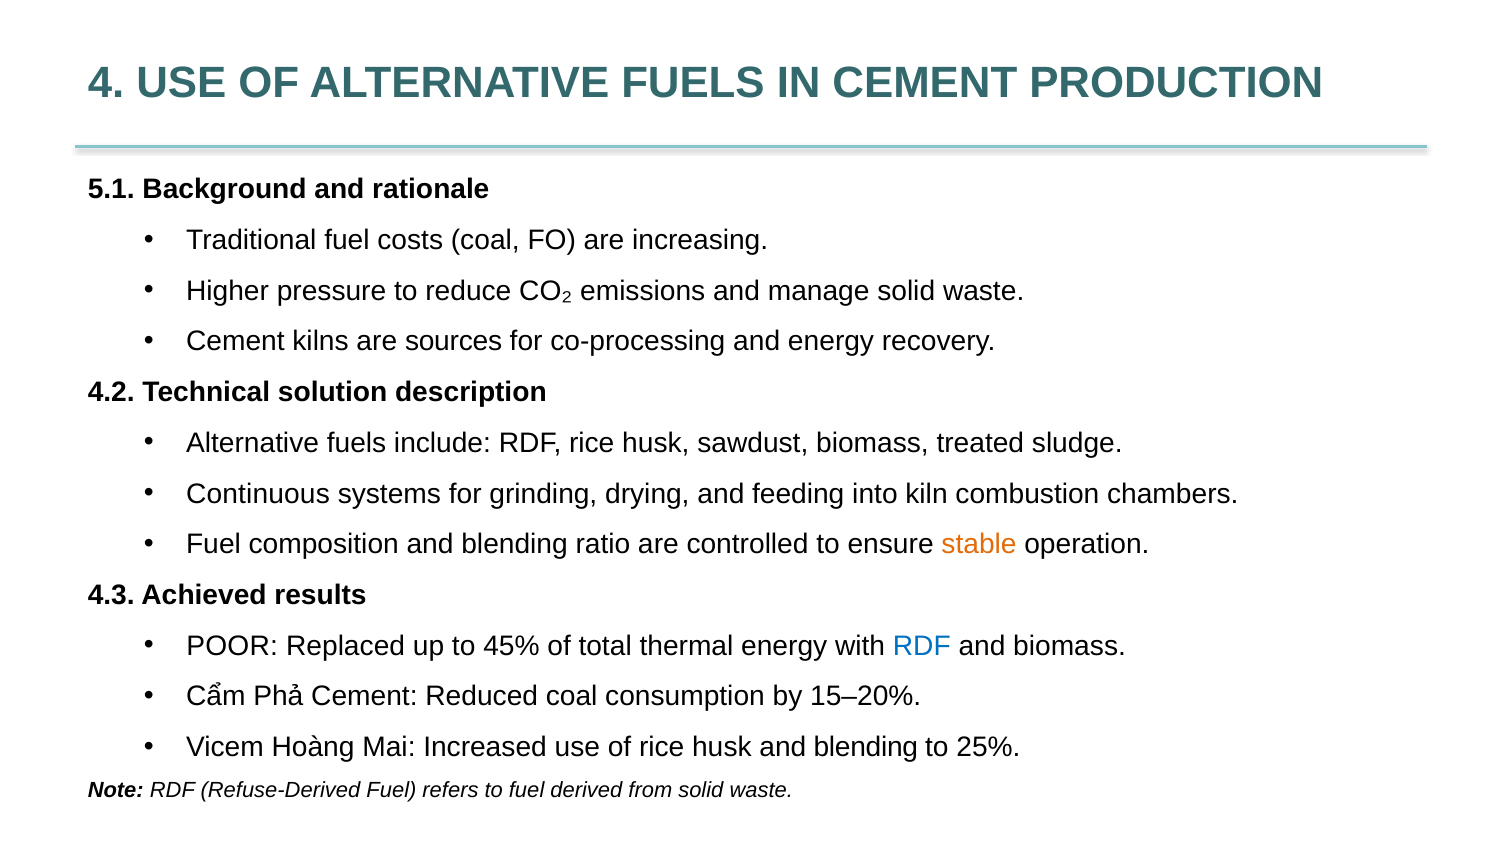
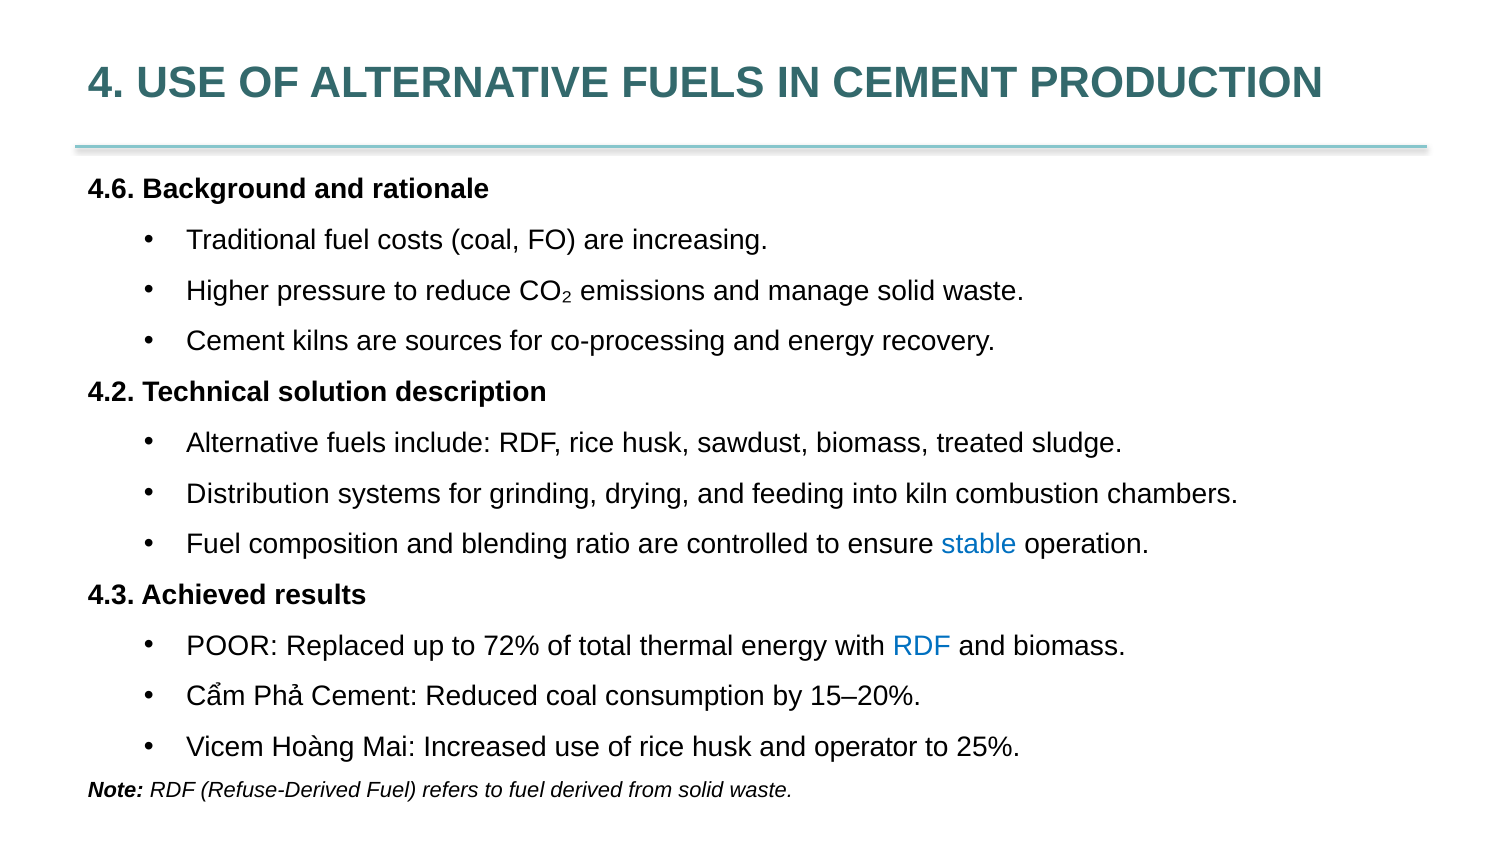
5.1: 5.1 -> 4.6 (111, 190)
Continuous: Continuous -> Distribution (258, 494)
stable colour: orange -> blue (979, 544)
45%: 45% -> 72% (511, 646)
husk and blending: blending -> operator (866, 747)
